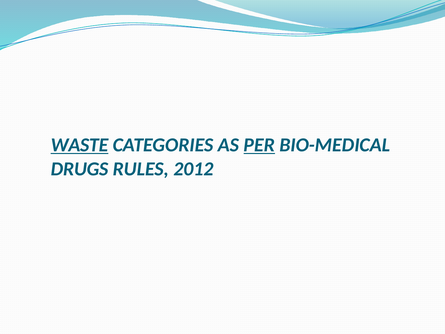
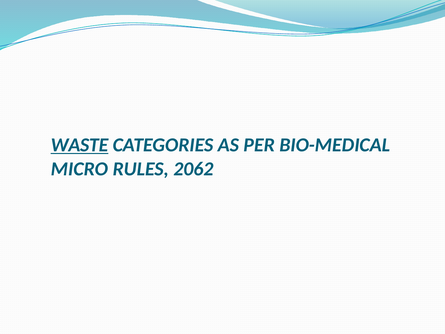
PER underline: present -> none (259, 145)
DRUGS: DRUGS -> MICRO (79, 169)
2012: 2012 -> 2062 (193, 169)
